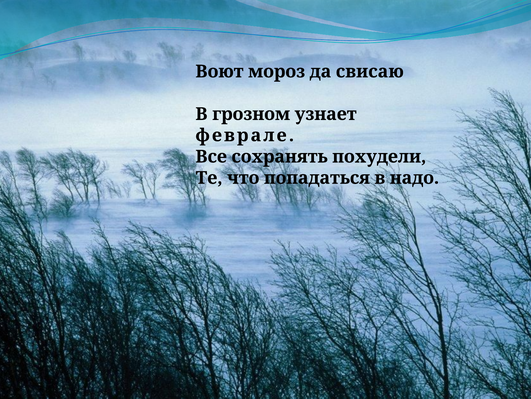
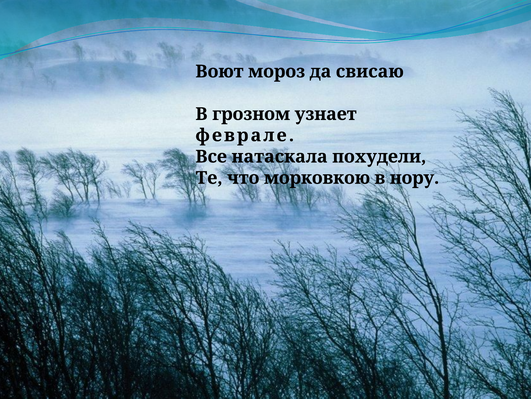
сохранять: сохранять -> натаскала (280, 156)
попадаться: попадаться -> морковкою (317, 178)
надо: надо -> нору (415, 178)
